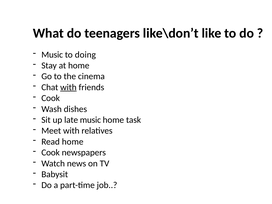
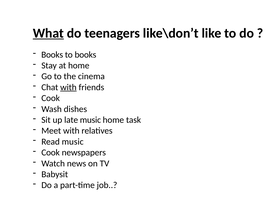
What underline: none -> present (48, 33)
Music: Music -> Books (52, 55)
to doing: doing -> books (85, 55)
Read home: home -> music (73, 142)
